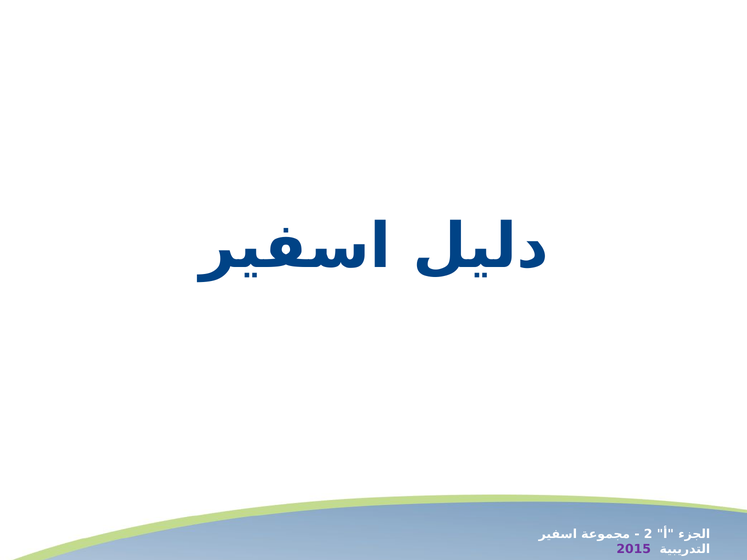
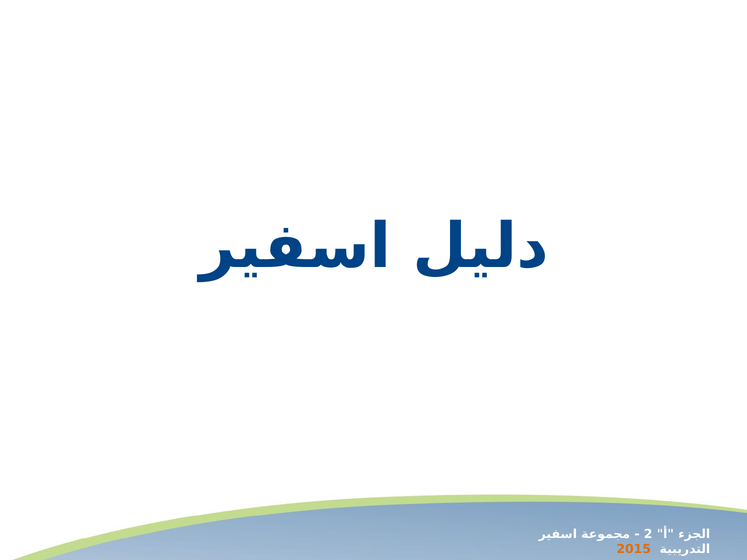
2015 colour: purple -> orange (634, 549)
